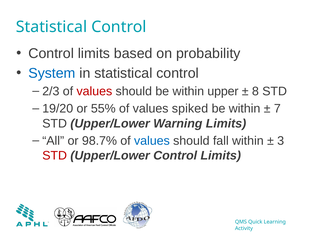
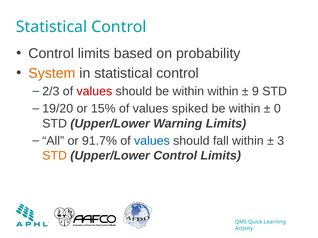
System colour: blue -> orange (52, 73)
within upper: upper -> within (223, 92)
8: 8 -> 9 (255, 92)
55%: 55% -> 15% (103, 109)
7: 7 -> 0 (277, 109)
98.7%: 98.7% -> 91.7% (99, 141)
STD colour: red -> orange (55, 156)
